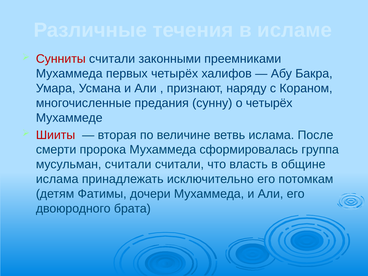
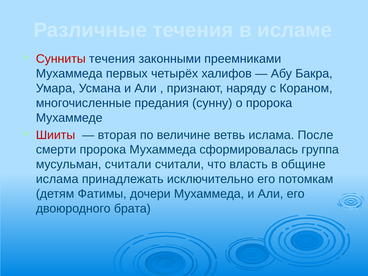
Сунниты считали: считали -> течения (112, 59)
о четырёх: четырёх -> пророка (269, 103)
